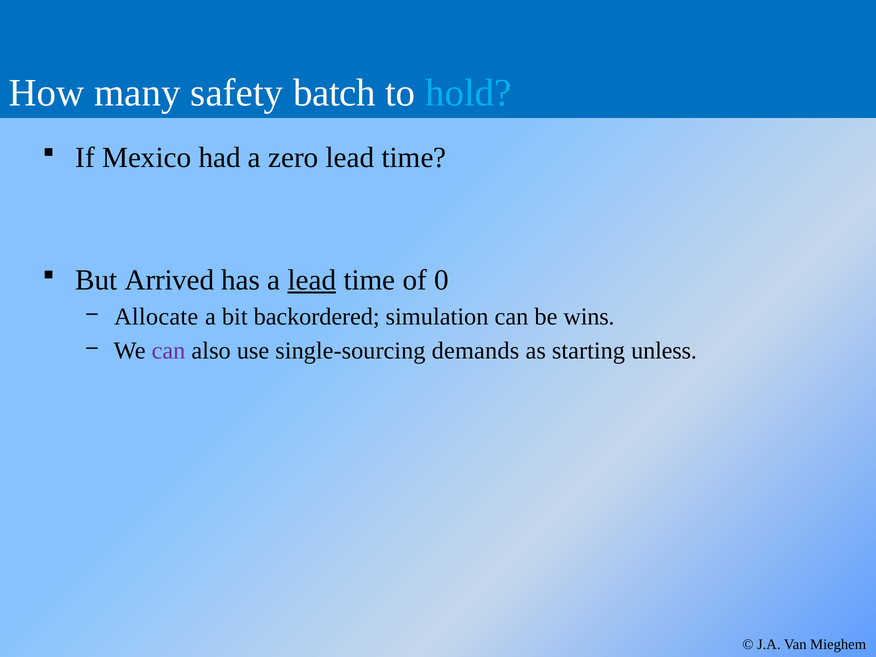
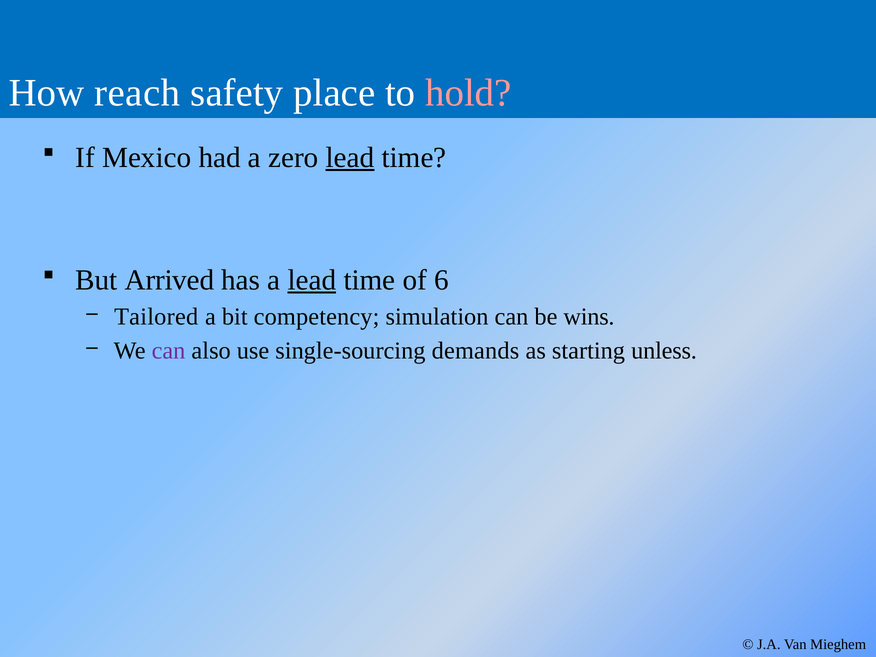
many: many -> reach (137, 93)
batch: batch -> place (334, 93)
hold colour: light blue -> pink (468, 93)
lead underline: none -> present (350, 157)
0: 0 -> 6 (442, 280)
Allocate: Allocate -> Tailored (156, 317)
backordered: backordered -> competency (317, 317)
